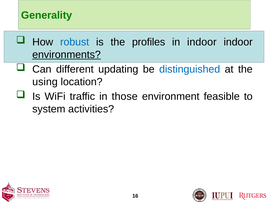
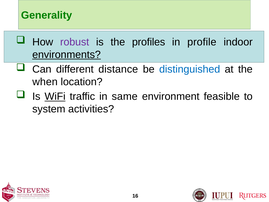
robust colour: blue -> purple (75, 42)
in indoor: indoor -> profile (202, 42)
updating: updating -> distance (118, 69)
using: using -> when (45, 82)
WiFi underline: none -> present (55, 96)
those: those -> same (125, 96)
